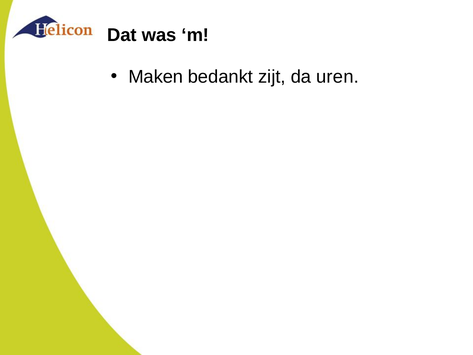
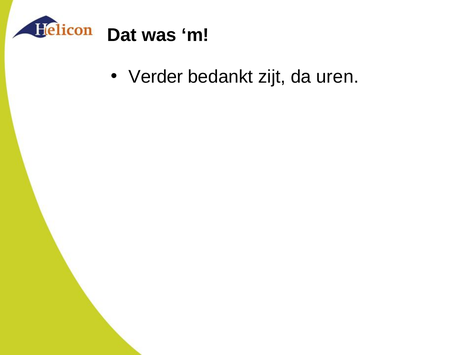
Maken: Maken -> Verder (156, 77)
